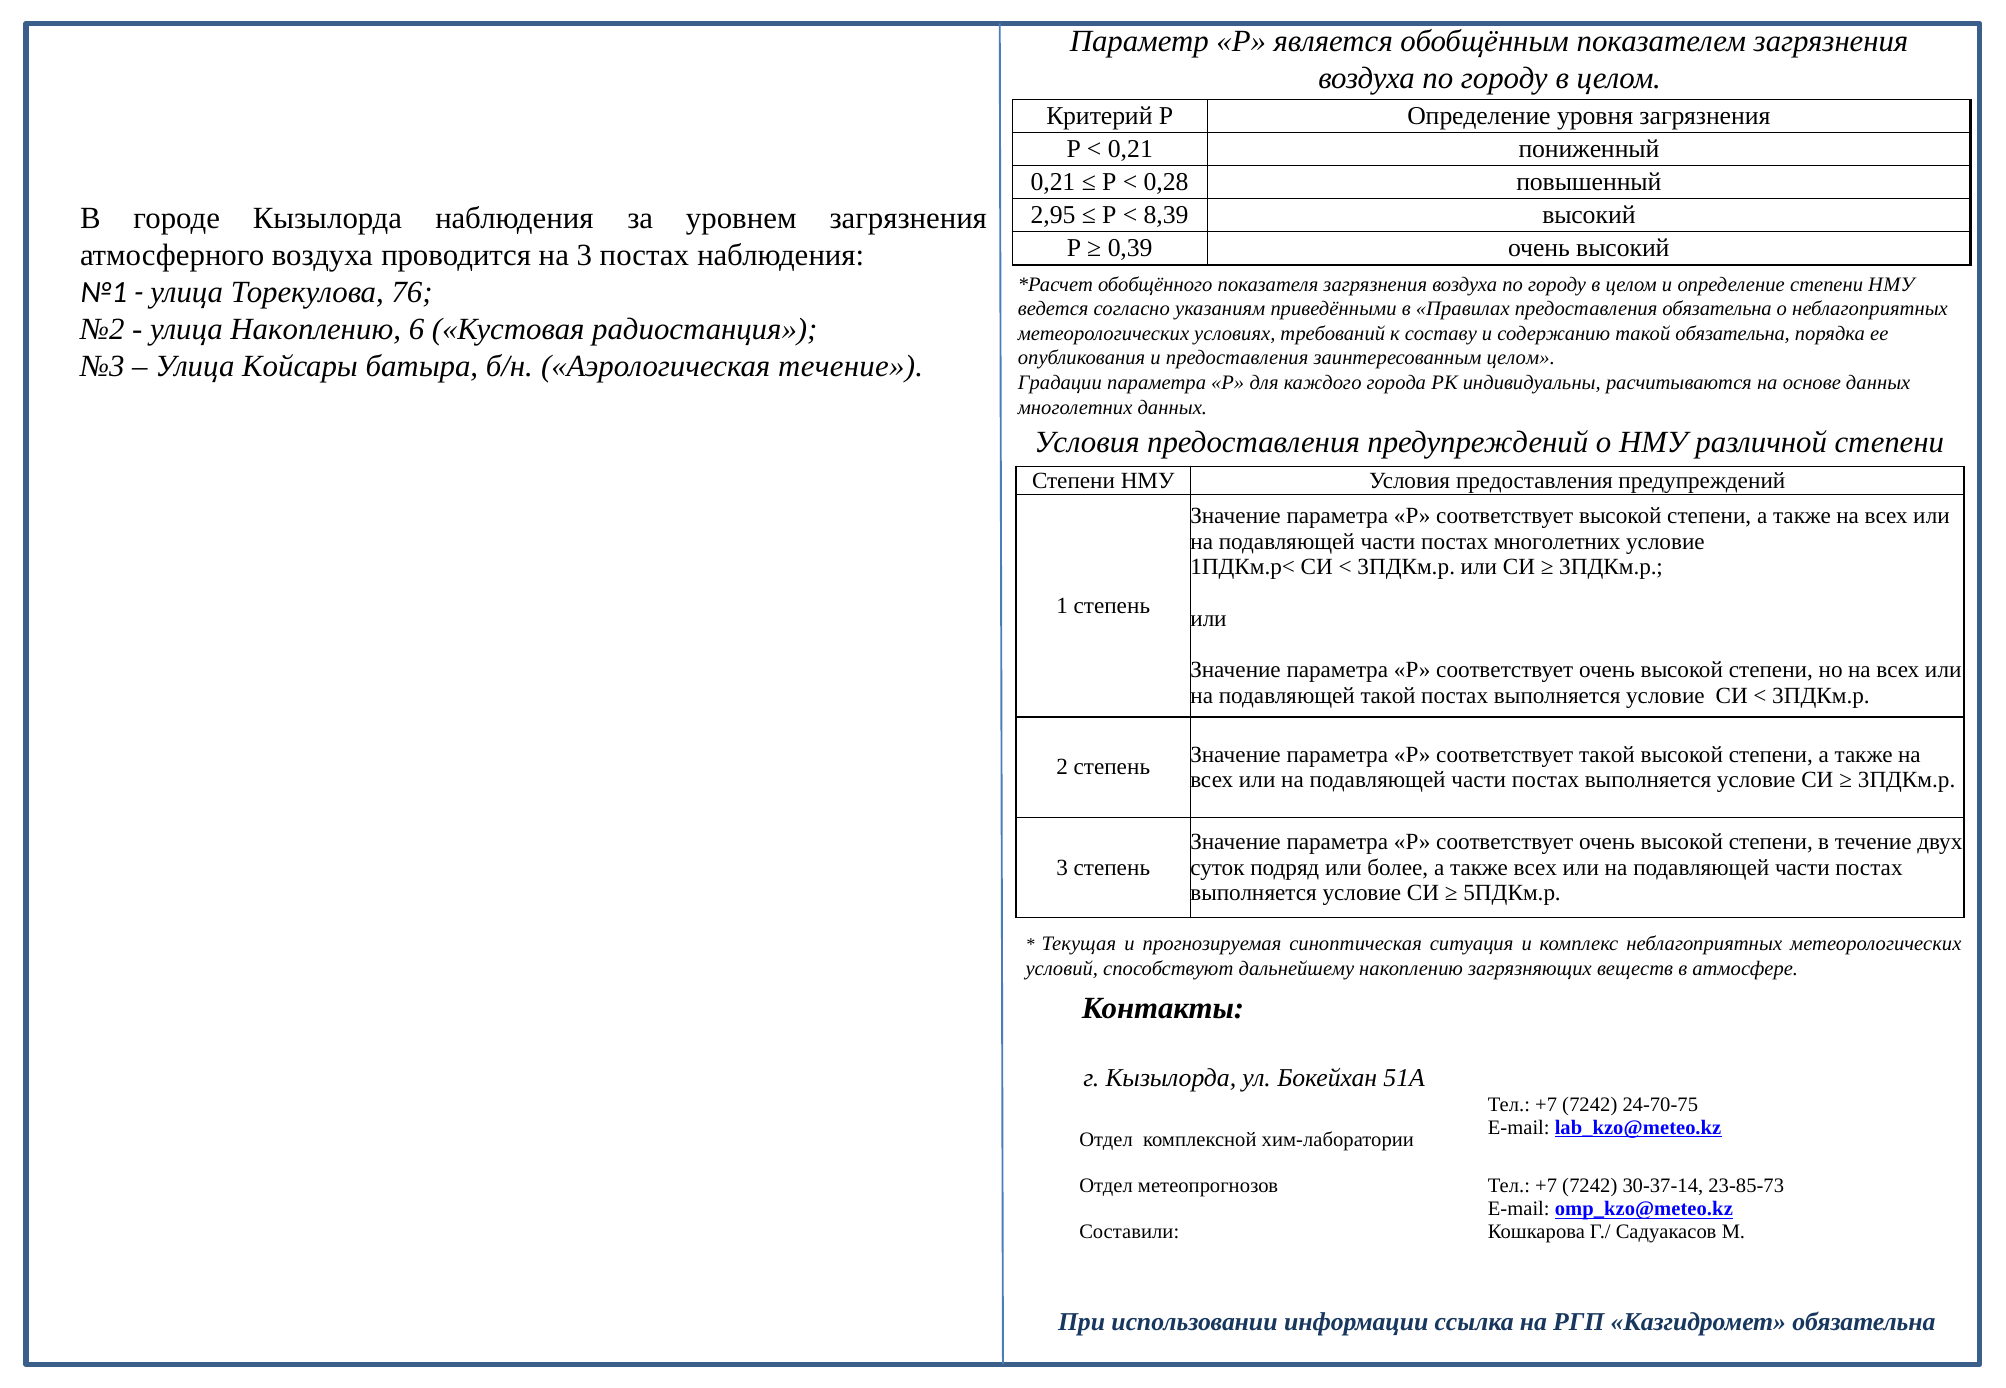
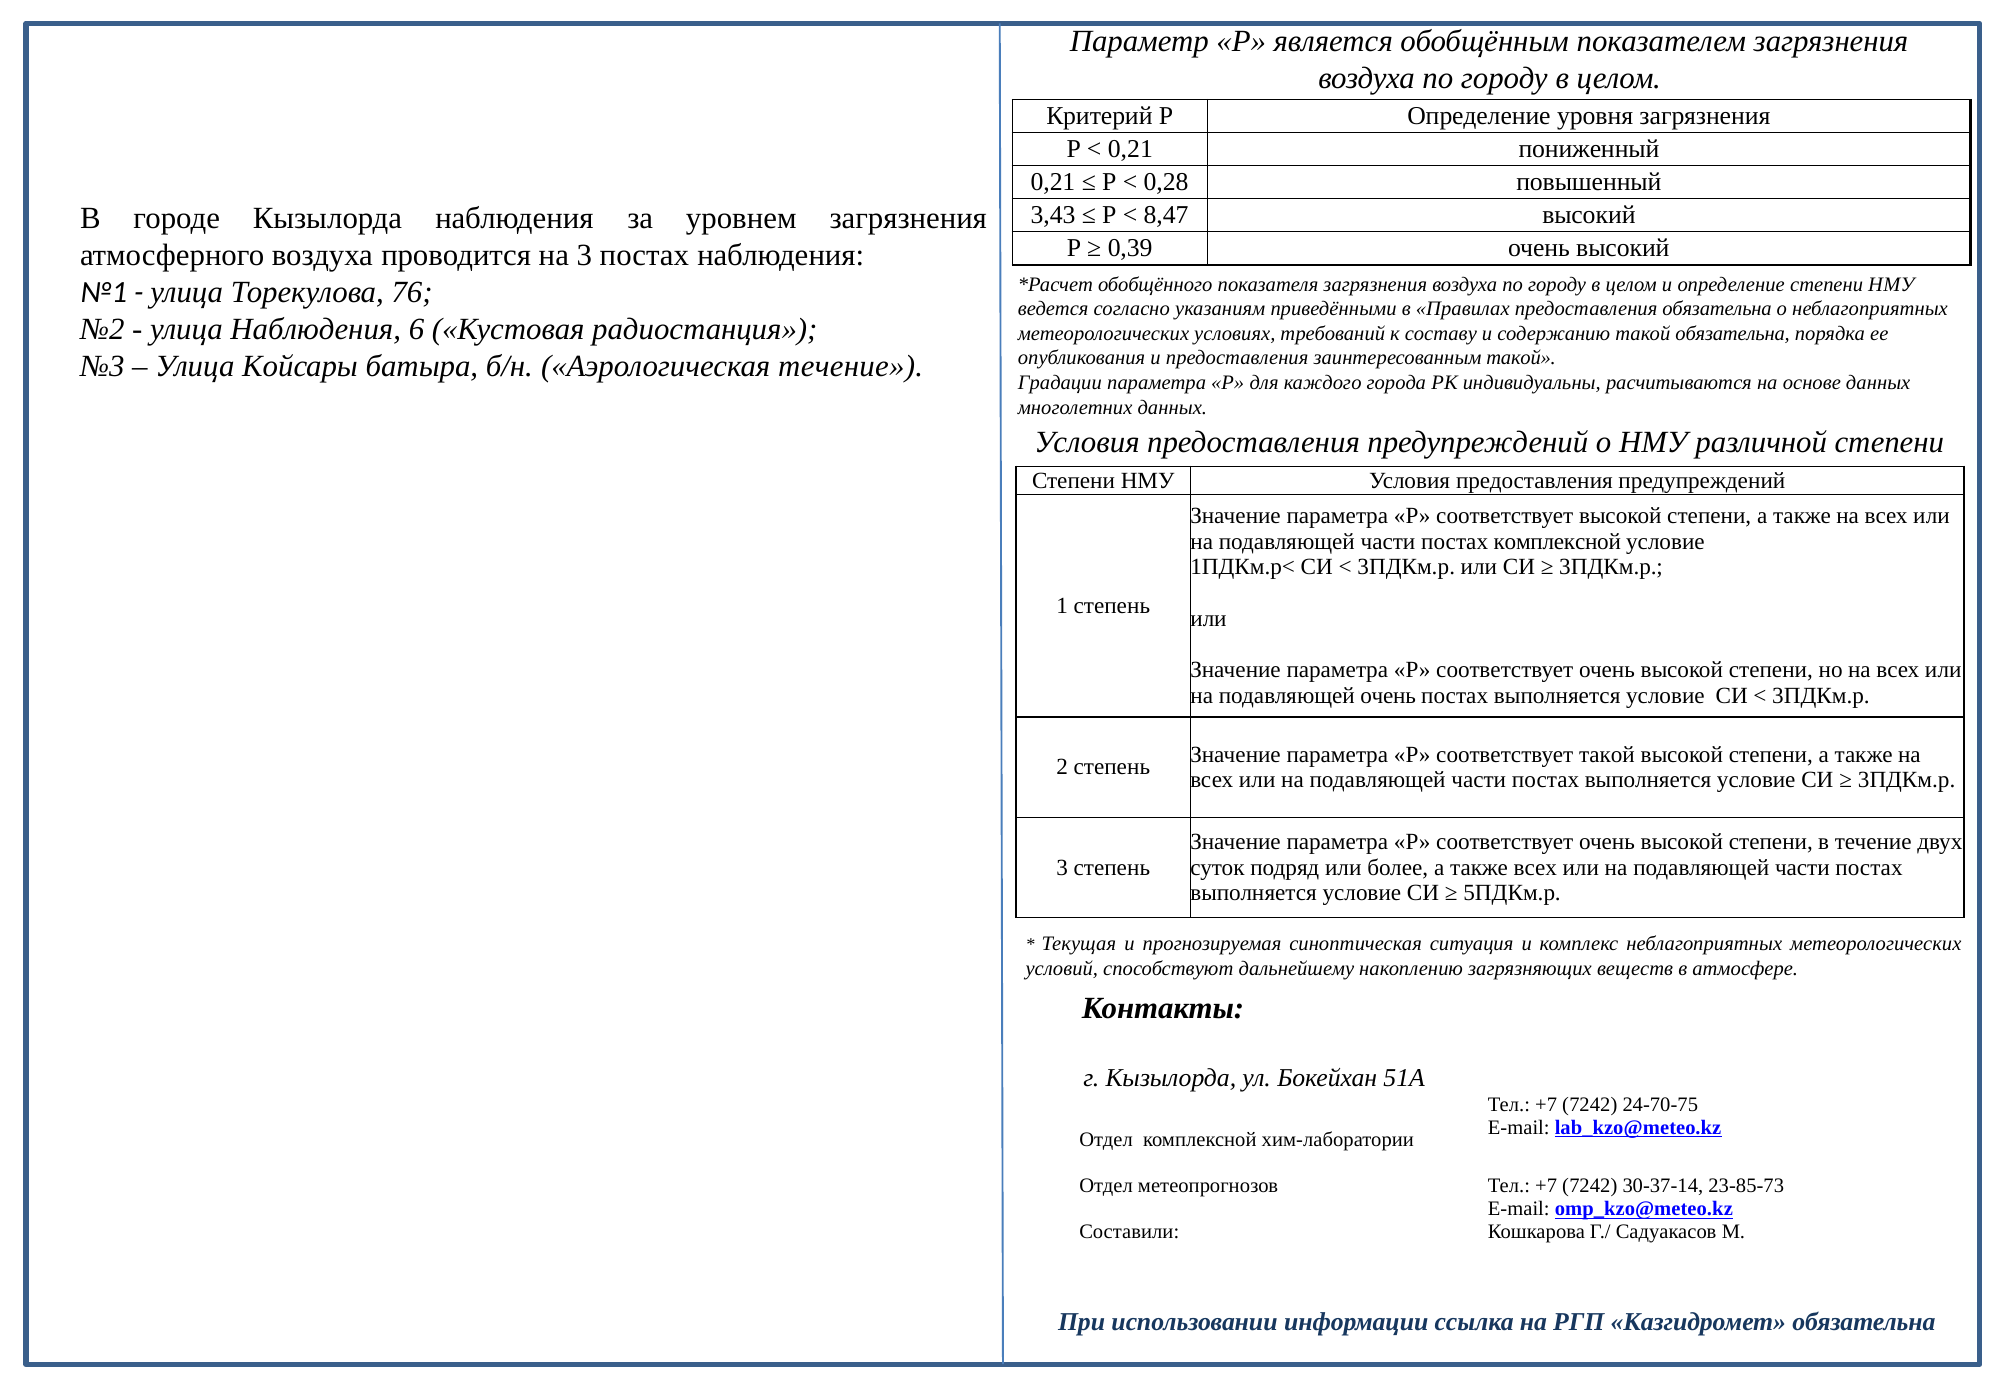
2,95: 2,95 -> 3,43 (1053, 215)
8,39: 8,39 -> 8,47 (1166, 215)
улица Накоплению: Накоплению -> Наблюдения (316, 330)
заинтересованным целом: целом -> такой (1521, 358)
постах многолетних: многолетних -> комплексной (1557, 542)
подавляющей такой: такой -> очень (1388, 696)
